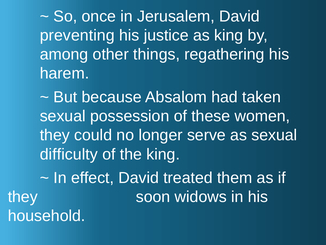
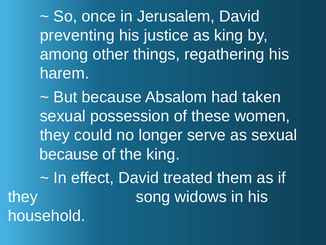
difficulty: difficulty -> because (69, 154)
soon: soon -> song (153, 197)
